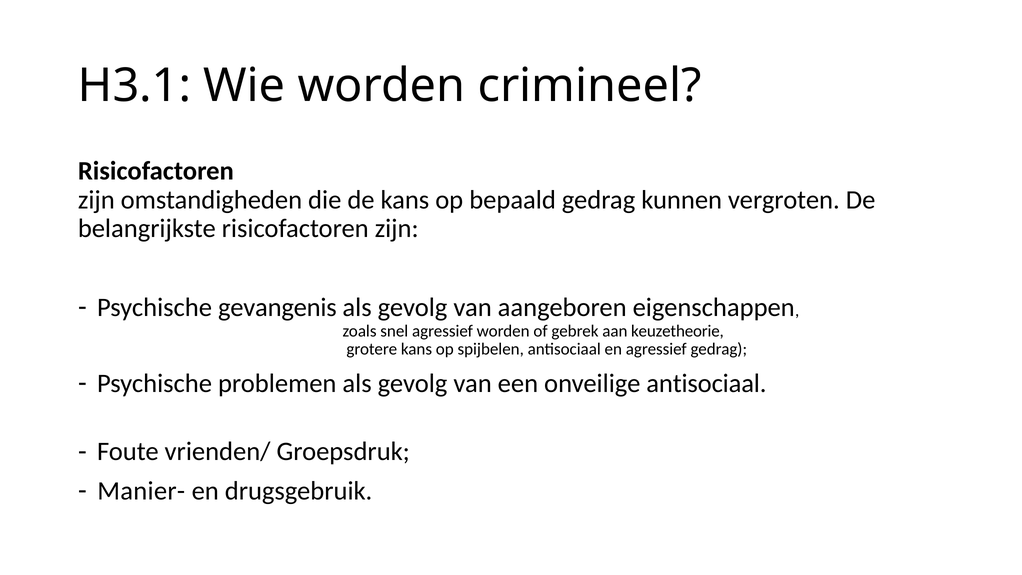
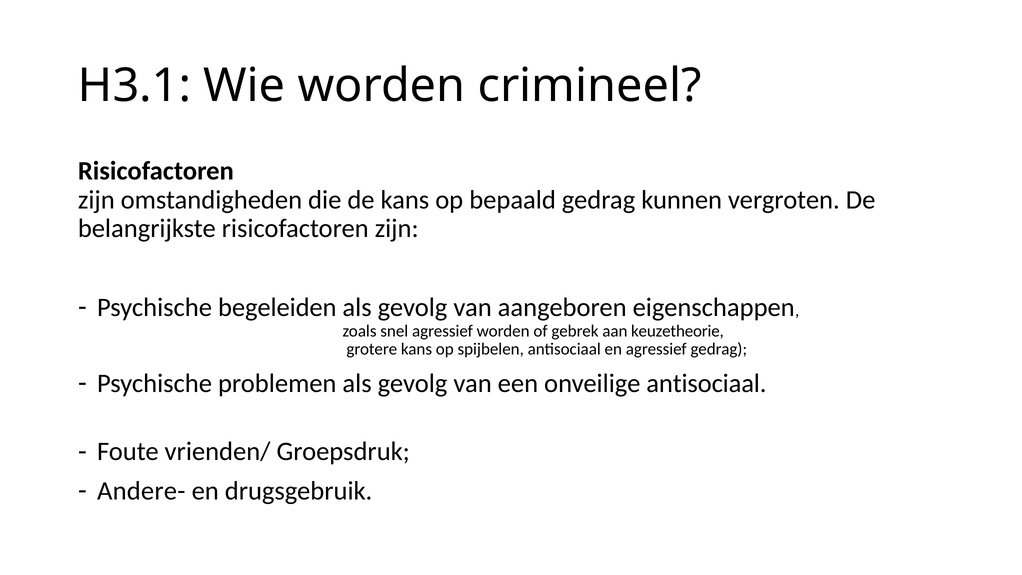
gevangenis: gevangenis -> begeleiden (277, 307)
Manier-: Manier- -> Andere- (141, 491)
